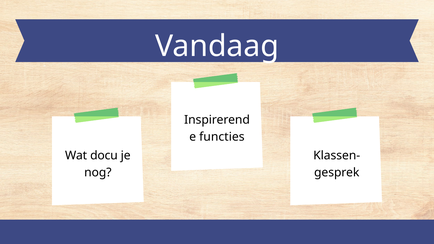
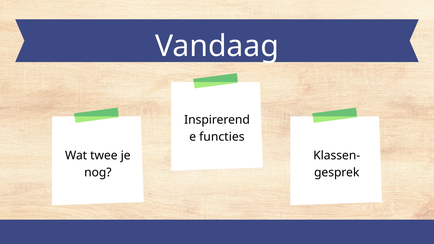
docu: docu -> twee (104, 156)
